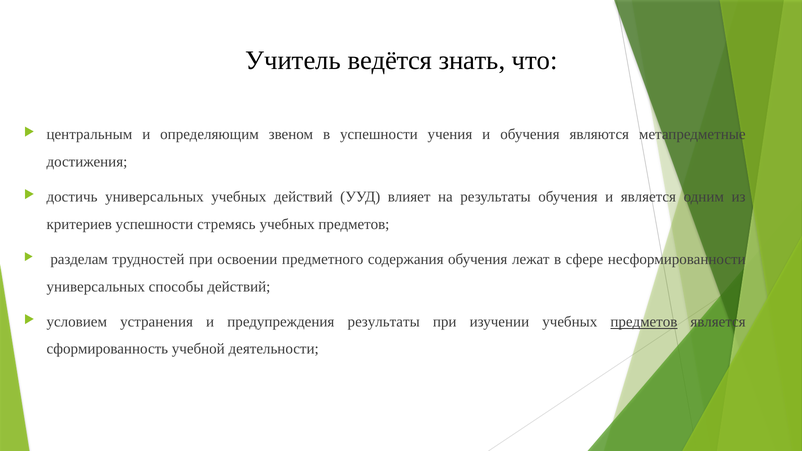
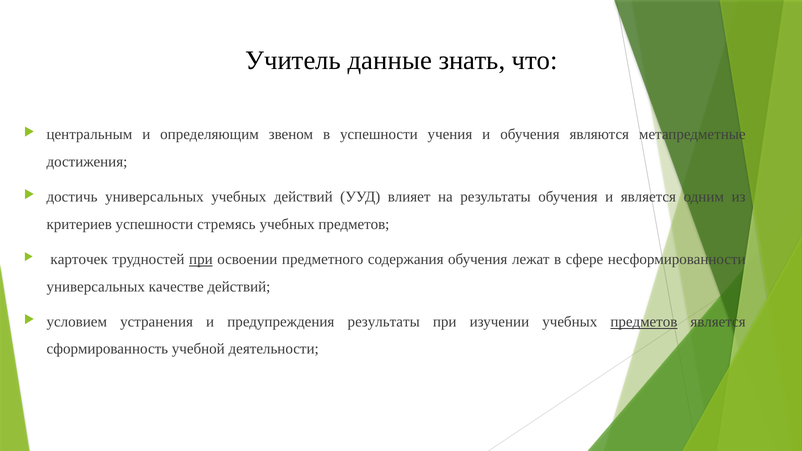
ведётся: ведётся -> данные (390, 60)
разделам: разделам -> карточек (79, 260)
при underline: none -> present (201, 260)
способы: способы -> качестве (176, 287)
